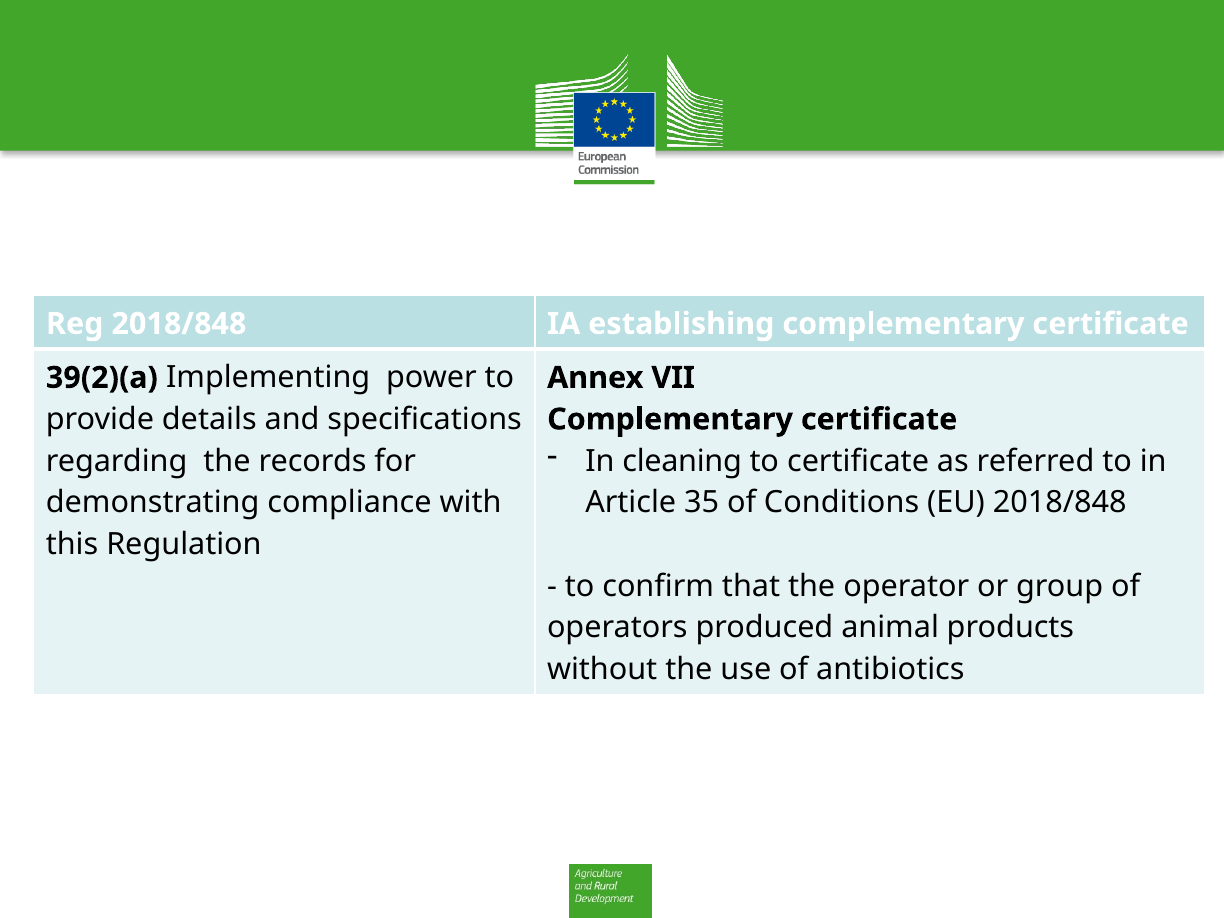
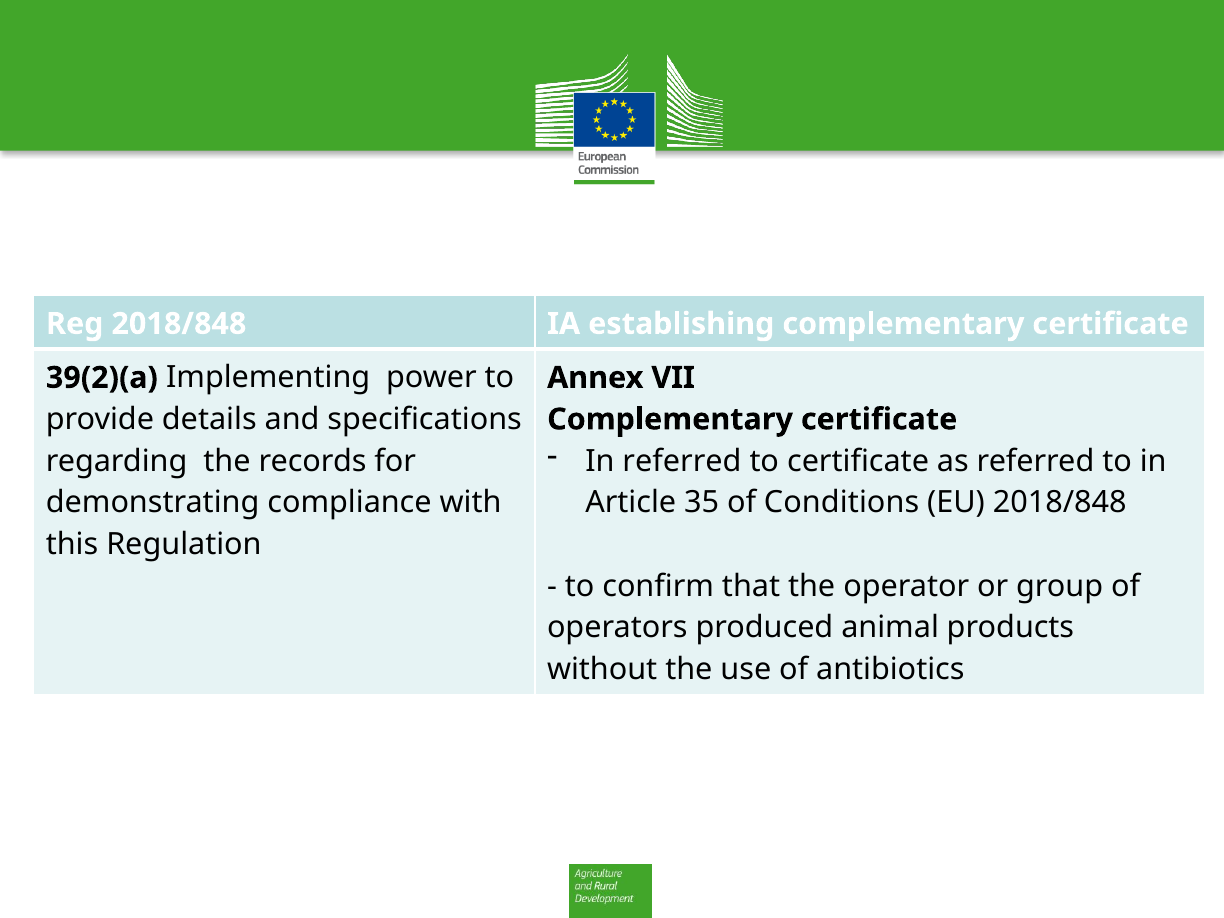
In cleaning: cleaning -> referred (682, 461)
